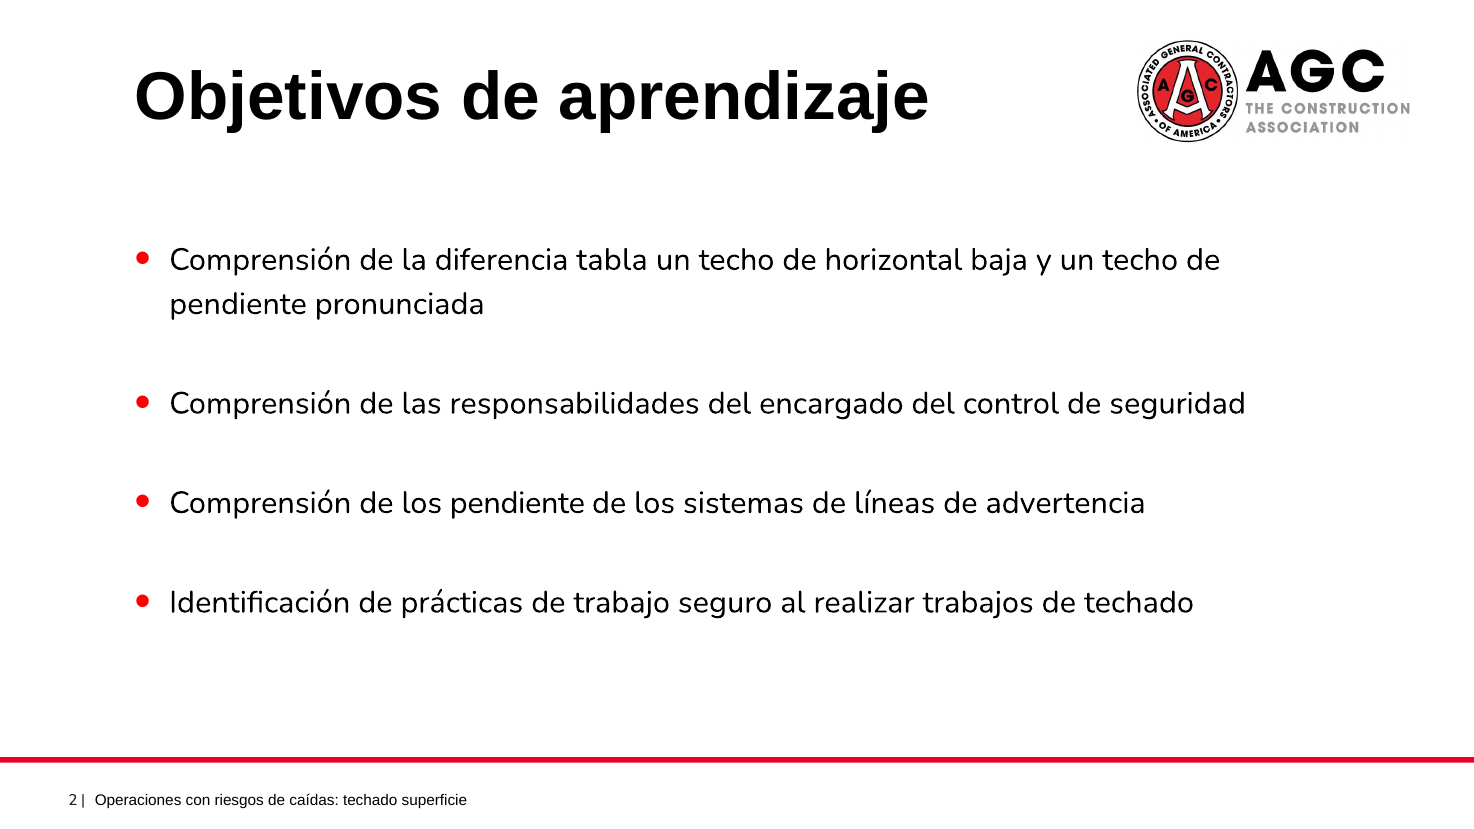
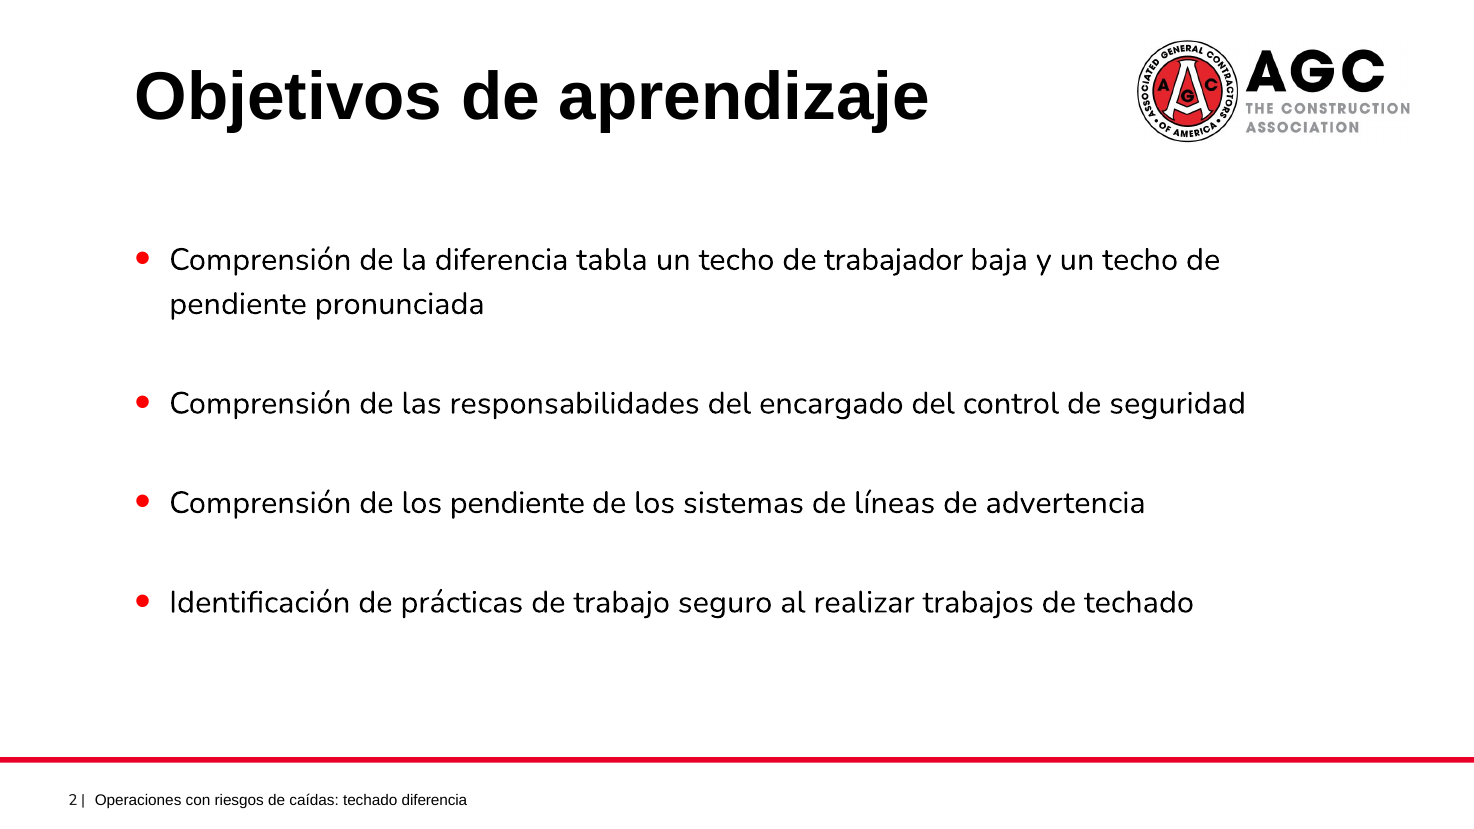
horizontal: horizontal -> trabajador (894, 260)
techado superficie: superficie -> diferencia (434, 800)
